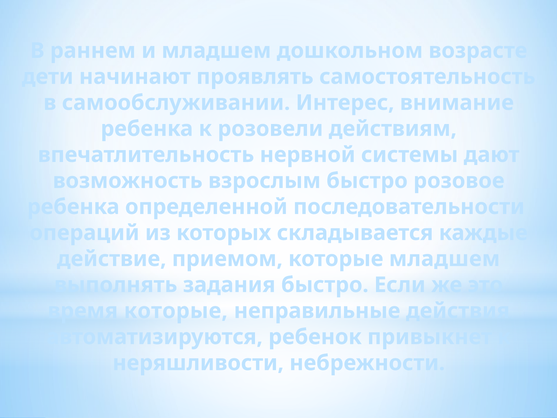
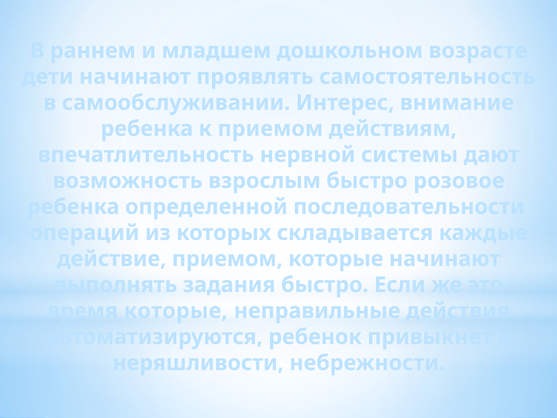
к розовели: розовели -> приемом (270, 129)
которые младшем: младшем -> начинают (445, 259)
